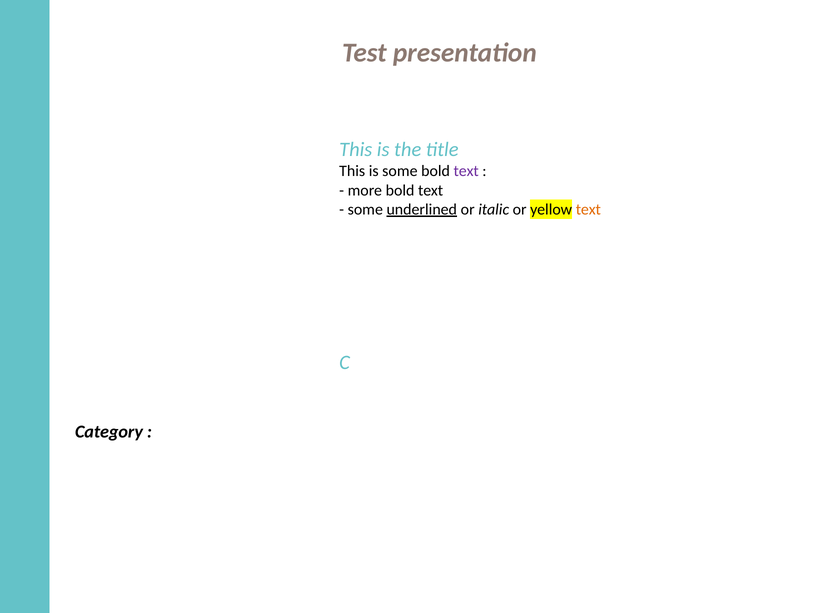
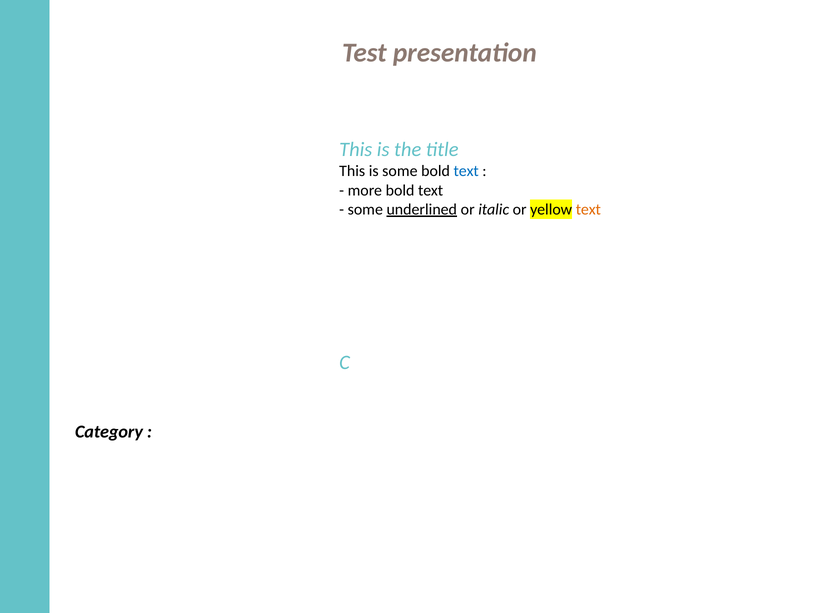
text colour: purple -> blue (466, 171)
